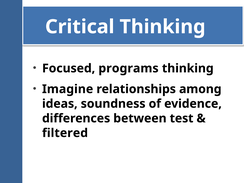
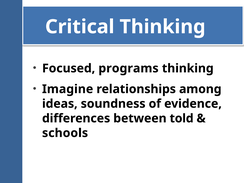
test: test -> told (182, 118)
filtered: filtered -> schools (65, 133)
